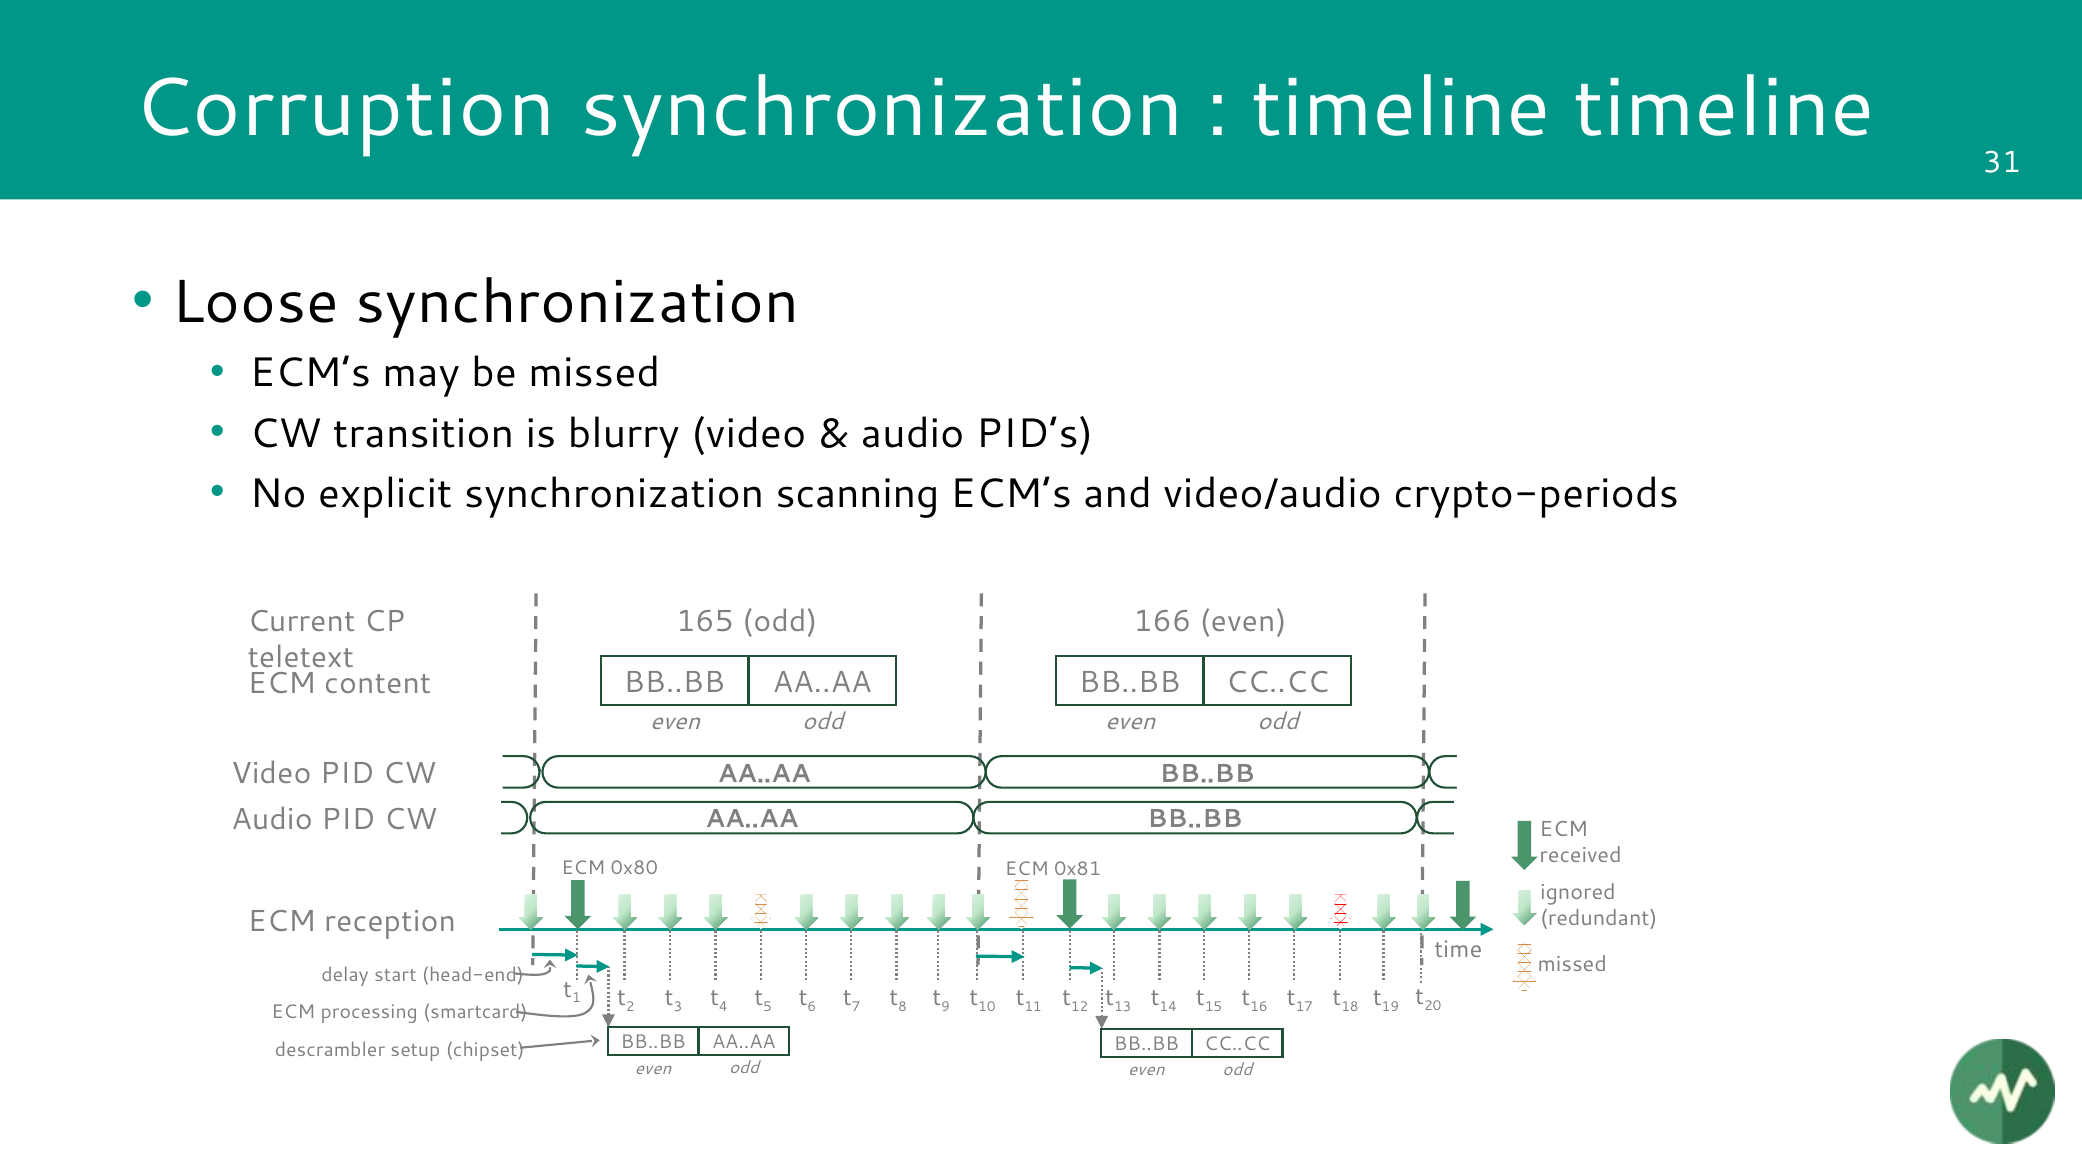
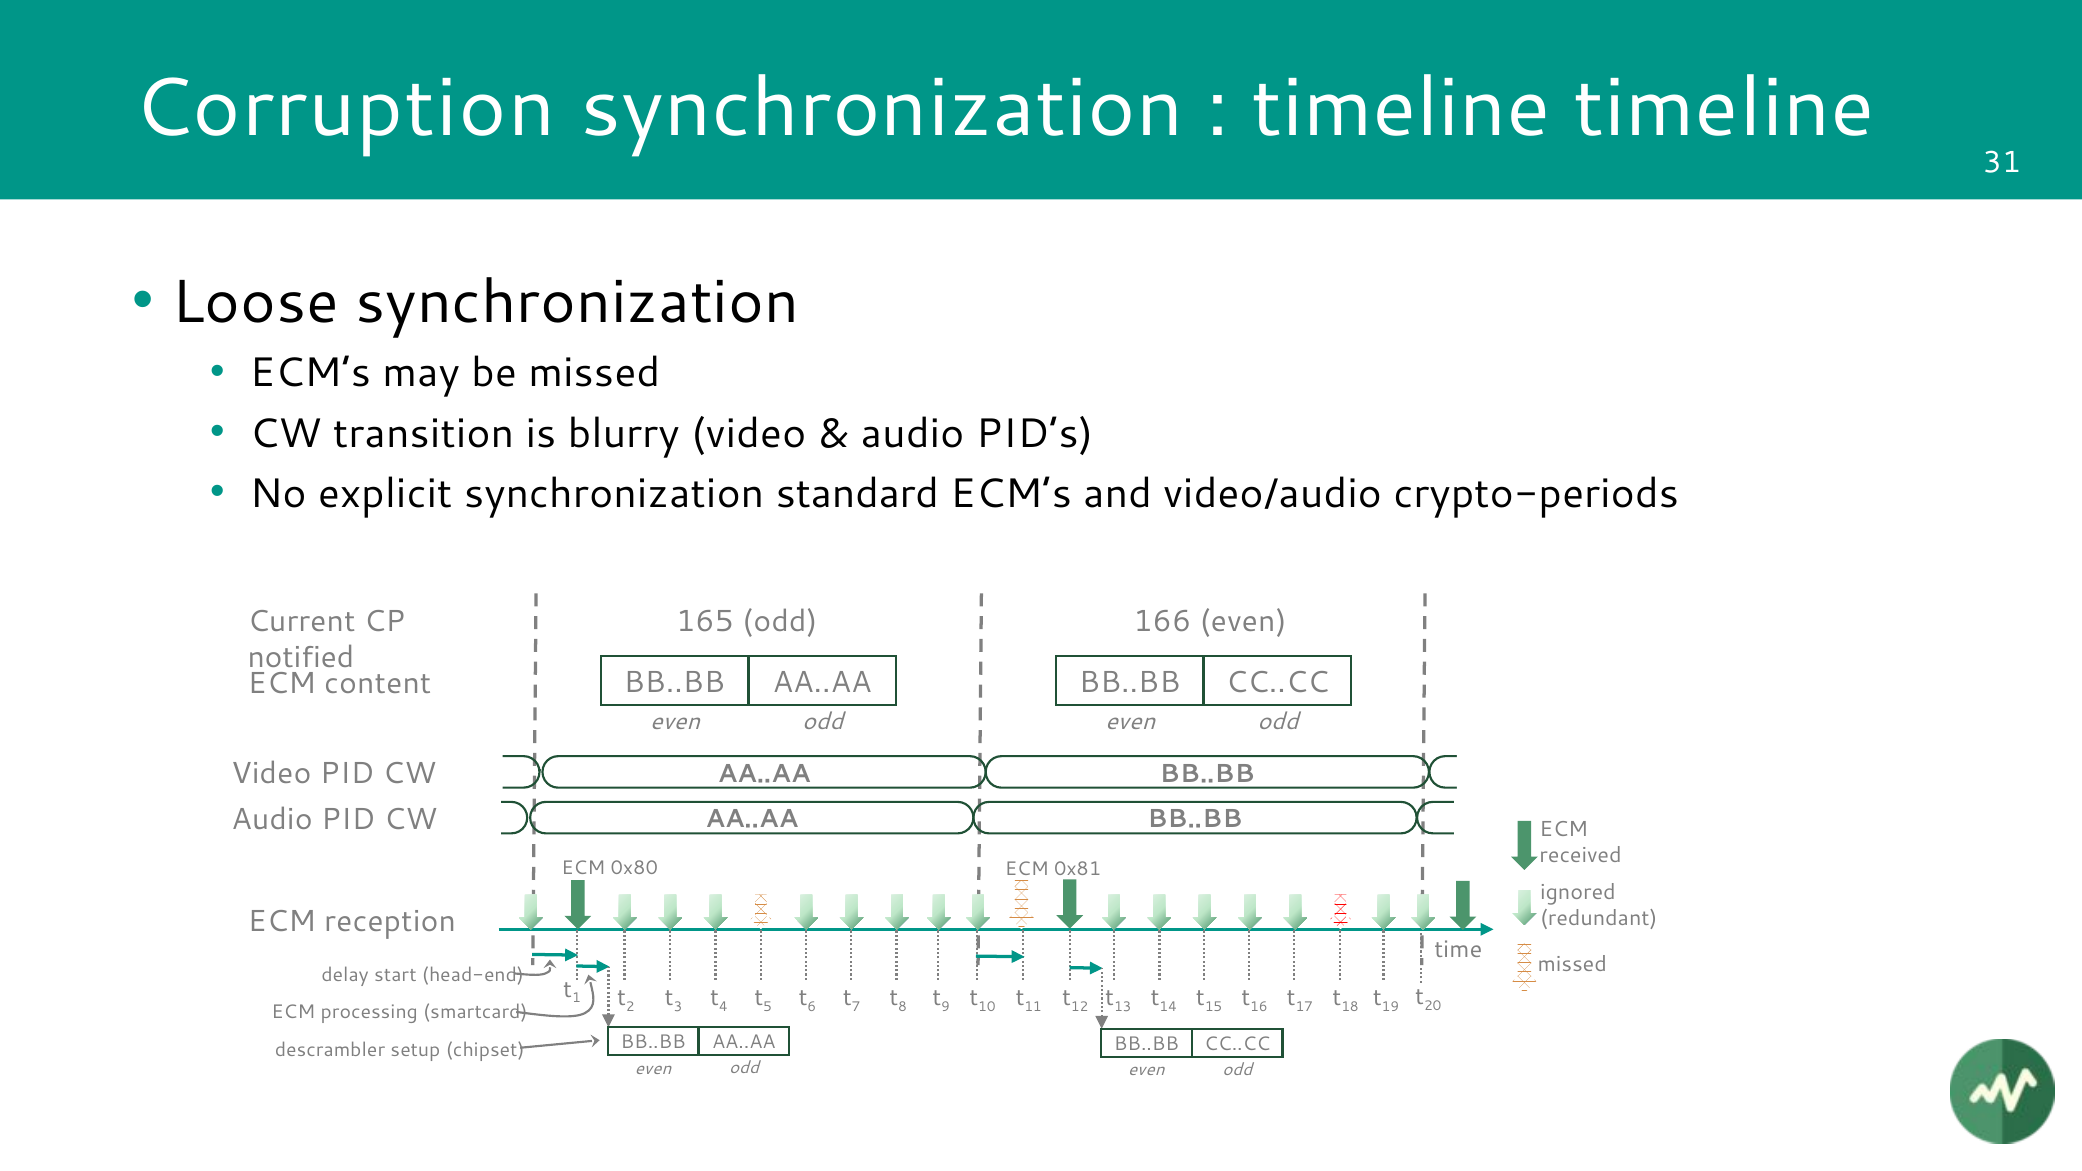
scanning: scanning -> standard (857, 494)
teletext: teletext -> notified (301, 658)
